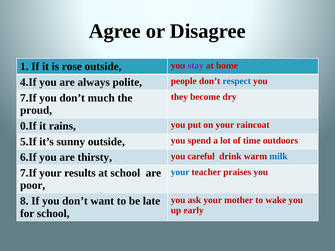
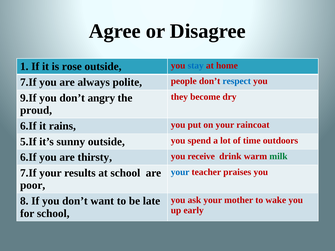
stay colour: purple -> blue (196, 66)
4.If: 4.If -> 7.If (28, 82)
7.If: 7.If -> 9.If (28, 98)
much: much -> angry (101, 98)
0.If: 0.If -> 6.If (28, 126)
careful: careful -> receive (201, 156)
milk colour: blue -> green (278, 156)
